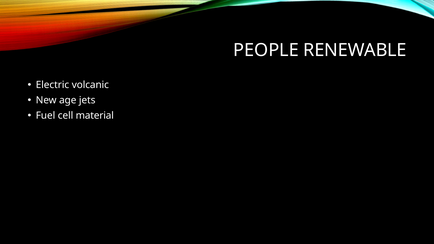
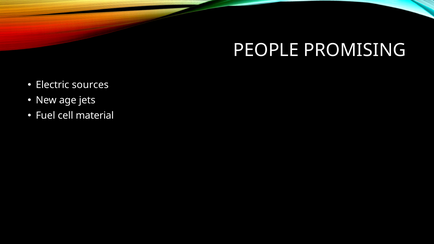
RENEWABLE: RENEWABLE -> PROMISING (355, 50)
volcanic: volcanic -> sources (90, 85)
